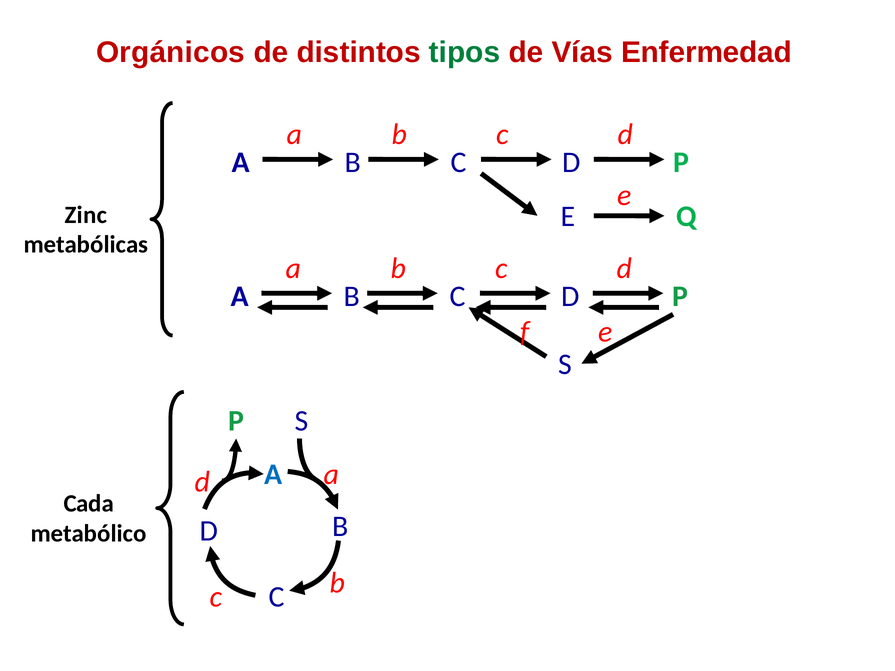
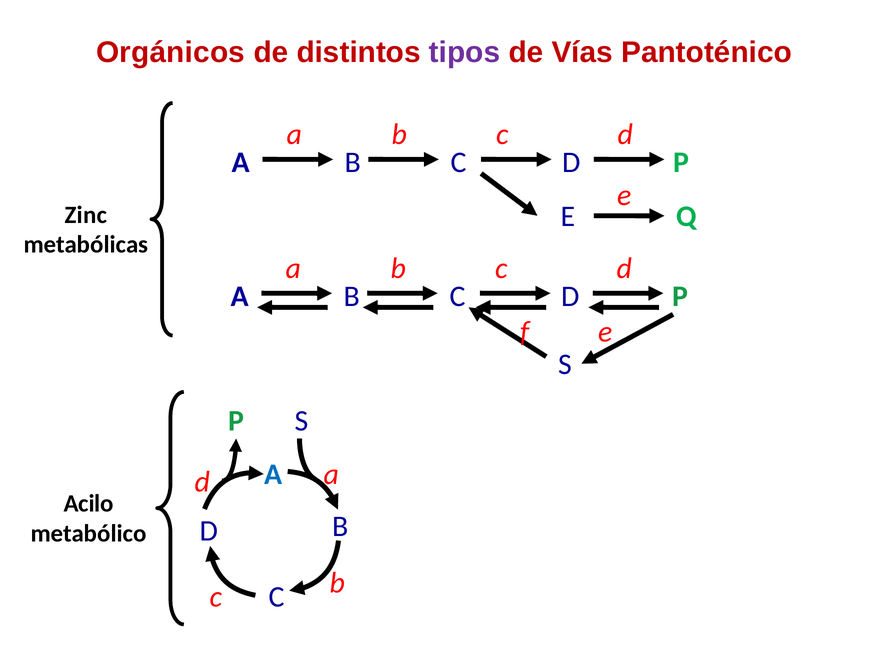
tipos colour: green -> purple (465, 52)
Enfermedad: Enfermedad -> Pantoténico (707, 52)
Cada: Cada -> Acilo (89, 504)
